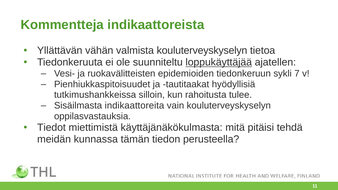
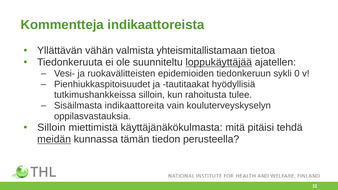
valmista kouluterveyskyselyn: kouluterveyskyselyn -> yhteismitallistamaan (202, 51)
7: 7 -> 0 (297, 74)
Tiedot: Tiedot -> Silloin (51, 128)
meidän underline: none -> present (54, 139)
